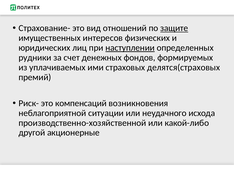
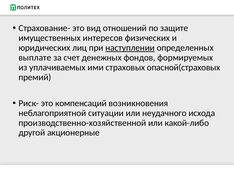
защите underline: present -> none (174, 28)
рудники: рудники -> выплате (35, 58)
делятся(страховых: делятся(страховых -> опасной(страховых (184, 68)
